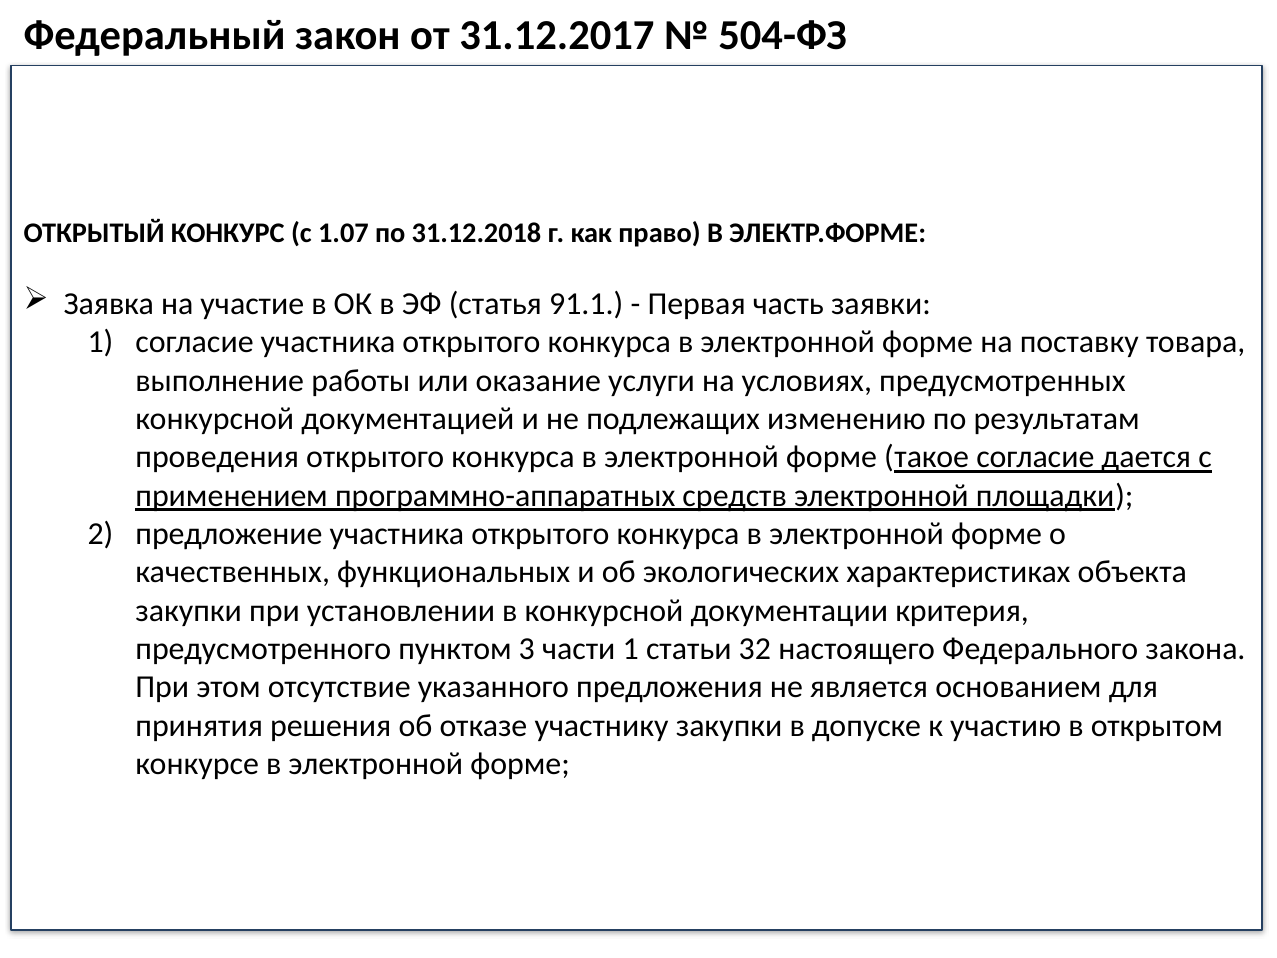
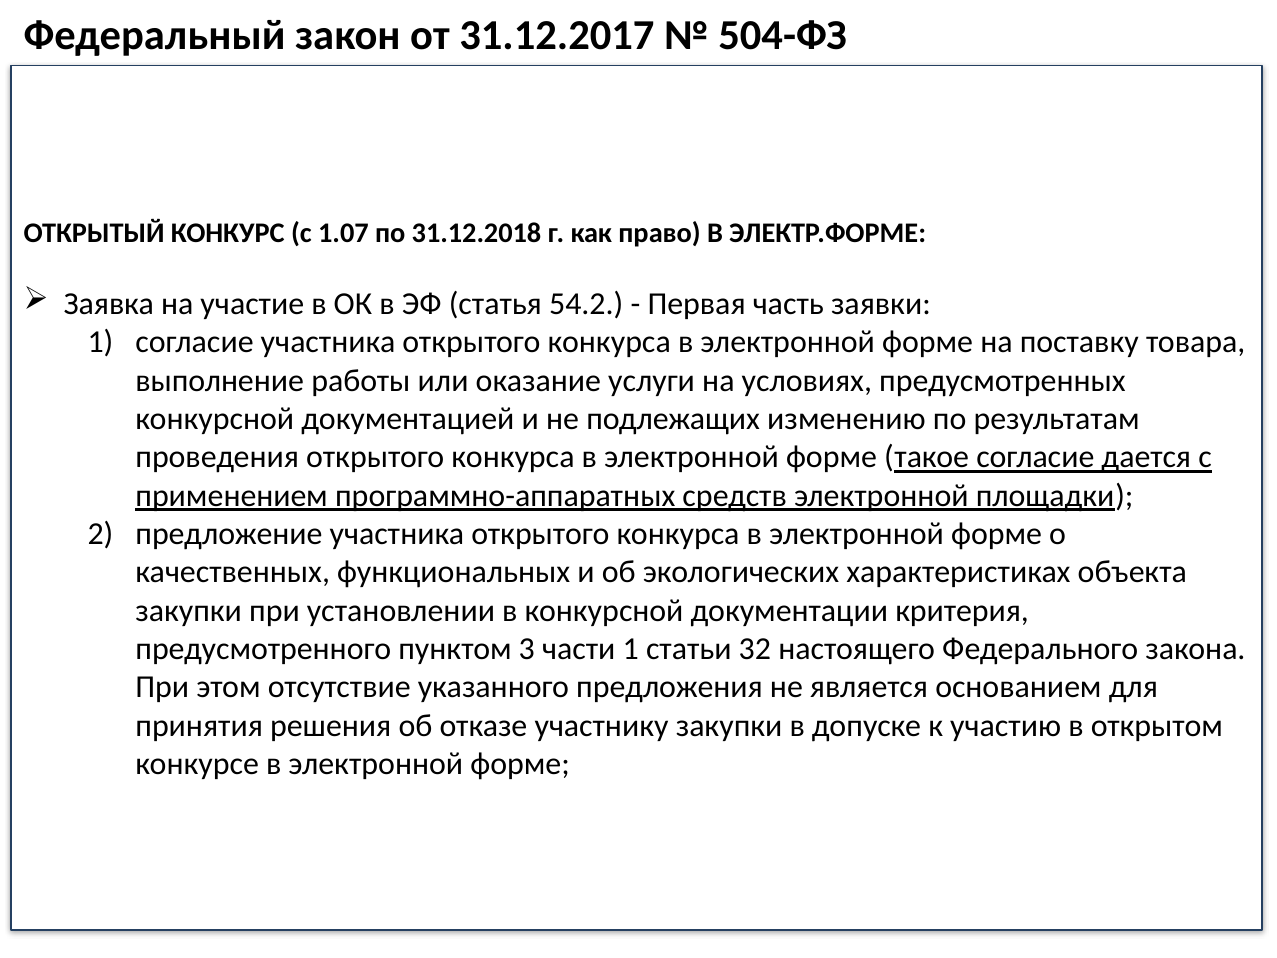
91.1: 91.1 -> 54.2 (586, 304)
